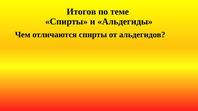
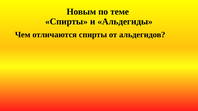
Итогов: Итогов -> Новым (81, 12)
